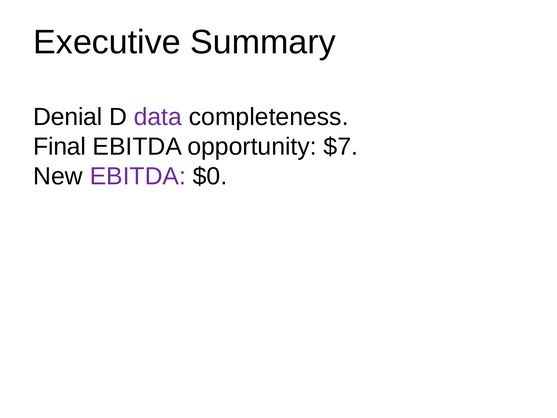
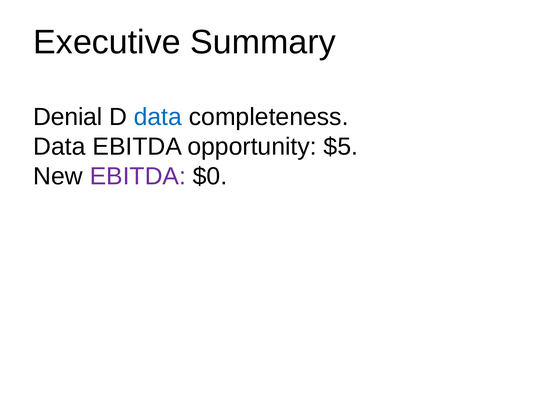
data colour: purple -> blue (158, 117)
Final: Final -> Data (59, 147)
$7: $7 -> $5 (341, 147)
